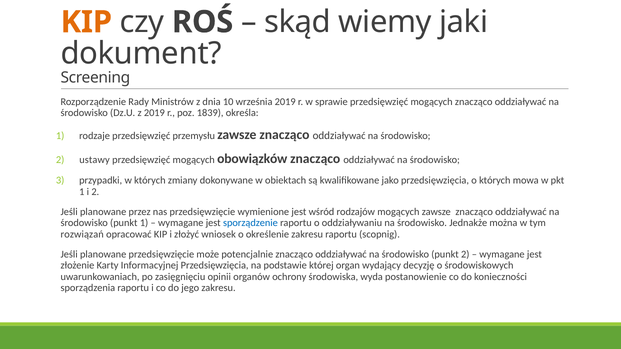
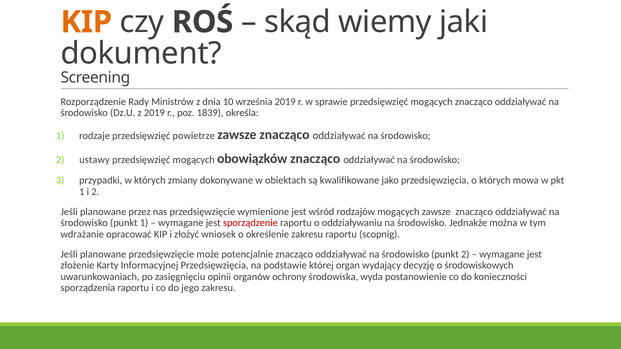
przemysłu: przemysłu -> powietrze (194, 136)
sporządzenie colour: blue -> red (250, 223)
rozwiązań: rozwiązań -> wdrażanie (82, 234)
